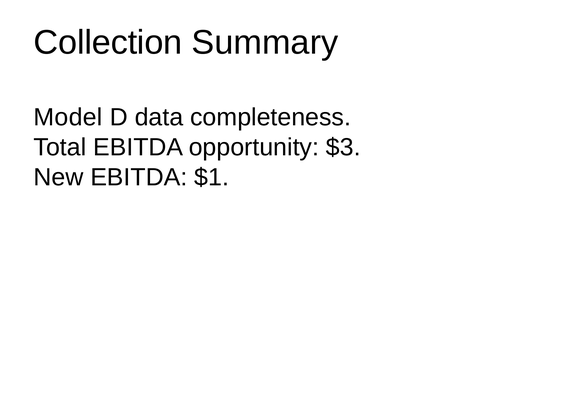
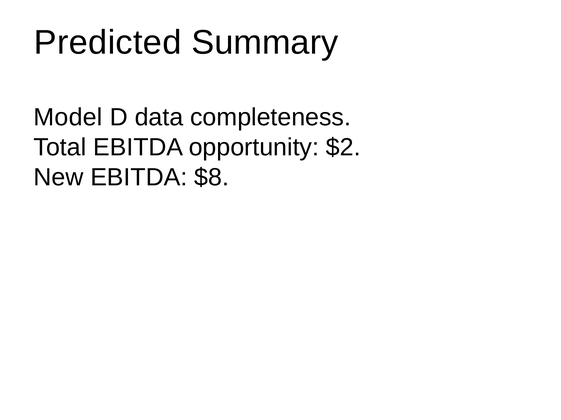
Collection: Collection -> Predicted (108, 43)
$3: $3 -> $2 (343, 148)
$1: $1 -> $8 (212, 177)
